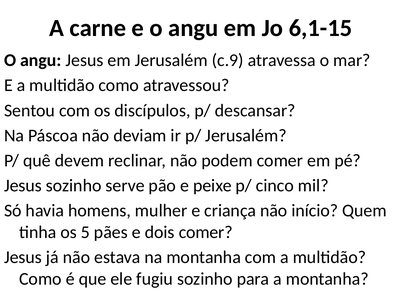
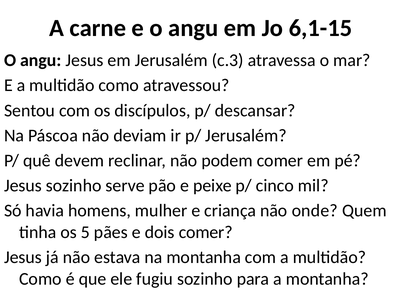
c.9: c.9 -> c.3 (228, 60)
início: início -> onde (315, 210)
